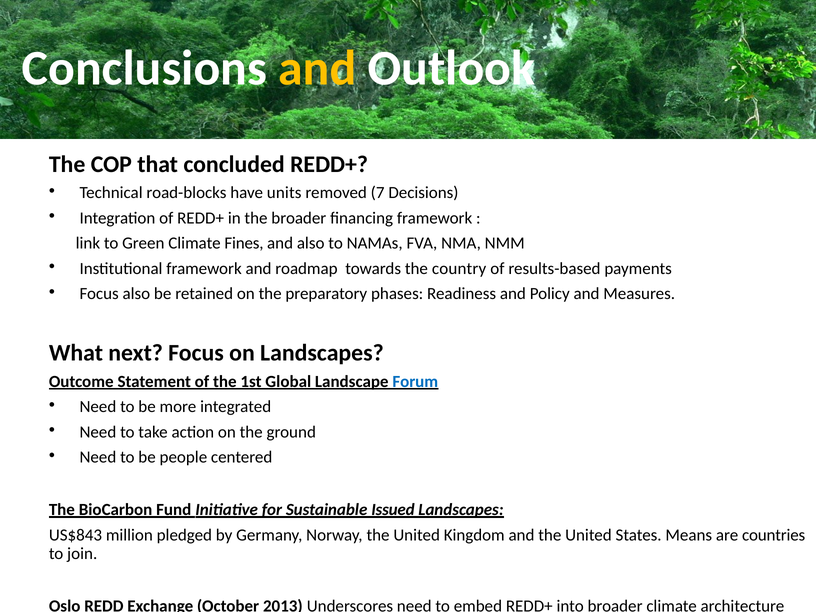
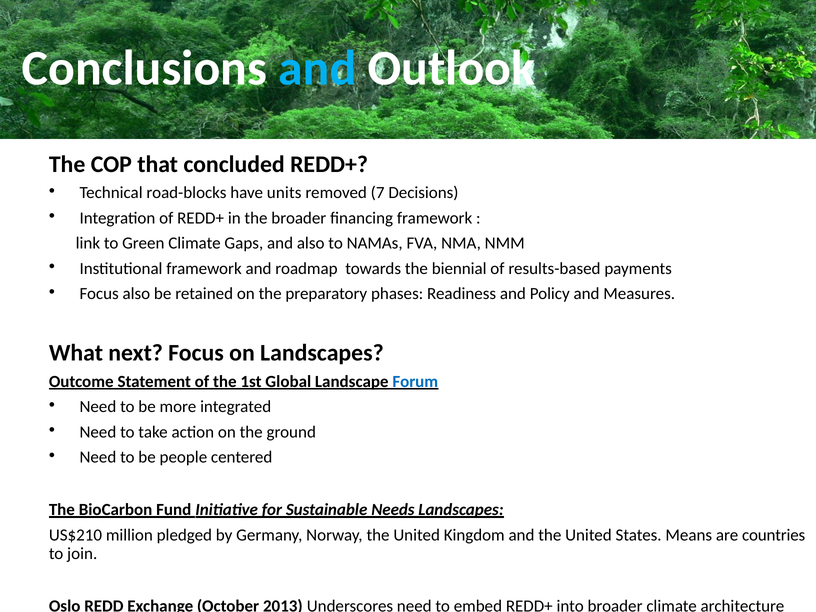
and colour: yellow -> light blue (317, 68)
Fines: Fines -> Gaps (244, 243)
country: country -> biennial (459, 268)
Issued: Issued -> Needs (393, 510)
US$843: US$843 -> US$210 (75, 535)
